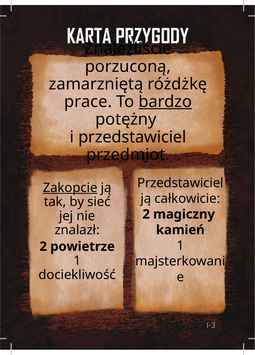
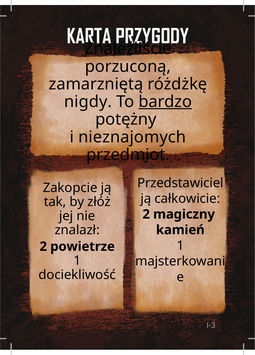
prace: prace -> nigdy (88, 102)
i przedstawiciel: przedstawiciel -> nieznajomych (132, 137)
Zakopcie underline: present -> none (70, 188)
sieć: sieć -> złóż (99, 202)
